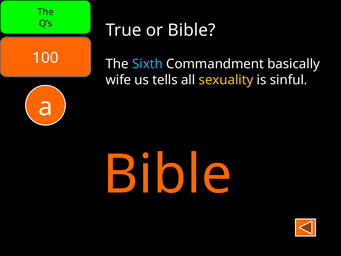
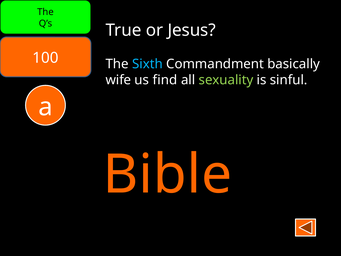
or Bible: Bible -> Jesus (192, 30)
tells: tells -> find (165, 80)
sexuality colour: yellow -> light green (226, 80)
